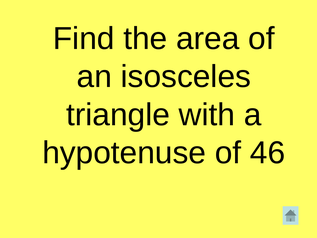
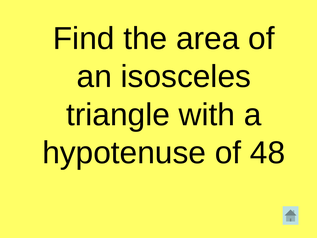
46: 46 -> 48 (268, 153)
